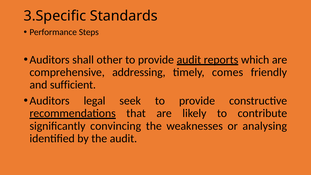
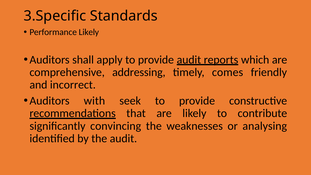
Performance Steps: Steps -> Likely (89, 32)
other: other -> apply (110, 60)
sufficient: sufficient -> incorrect (73, 85)
legal: legal -> with (94, 101)
